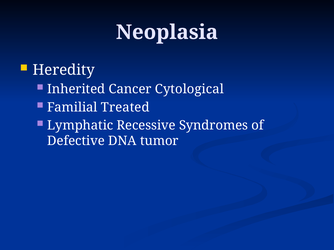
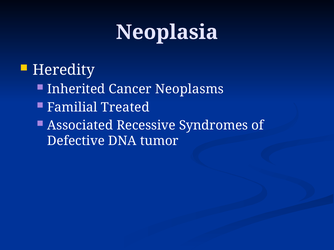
Cytological: Cytological -> Neoplasms (189, 89)
Lymphatic: Lymphatic -> Associated (80, 126)
